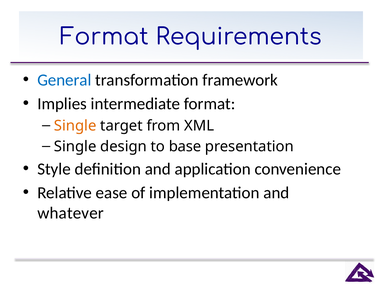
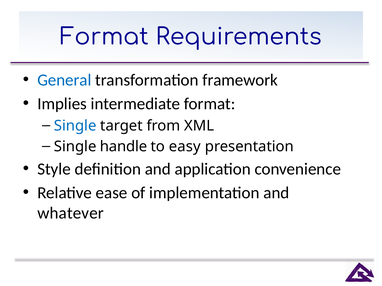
Single colour: orange -> blue (75, 126)
design: design -> handle (124, 147)
base: base -> easy (185, 147)
